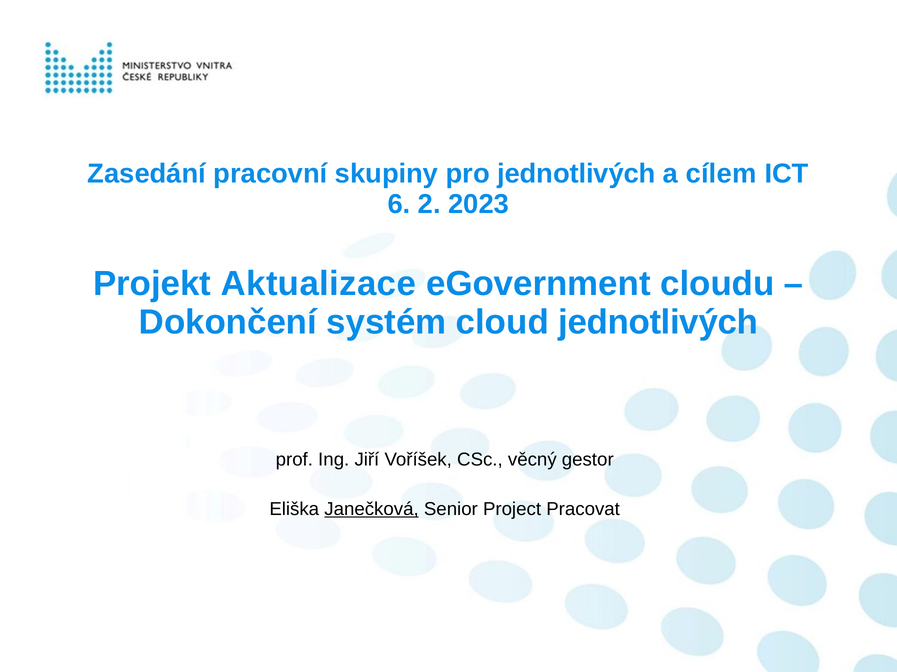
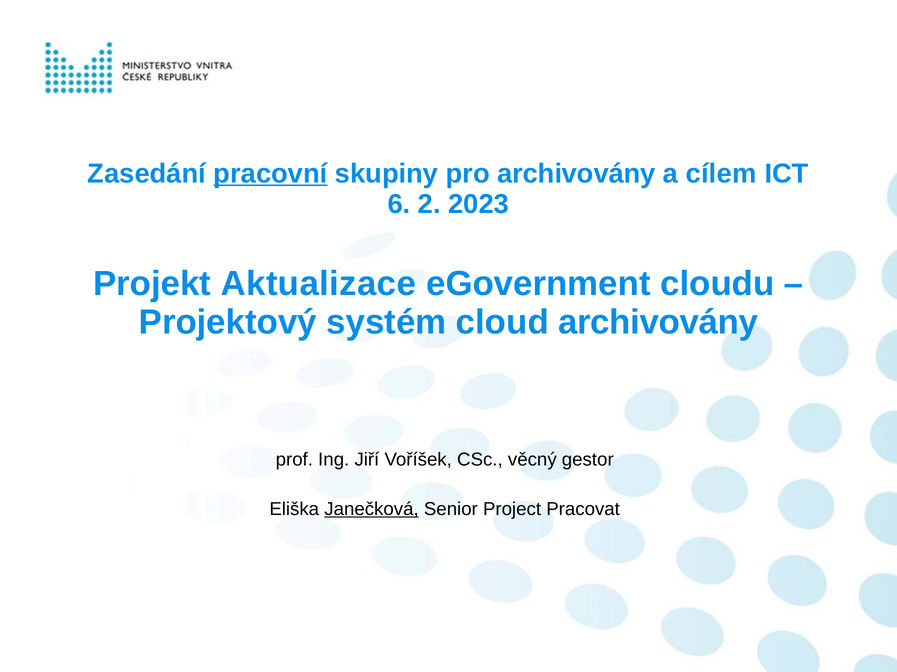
pracovní underline: none -> present (270, 174)
pro jednotlivých: jednotlivých -> archivovány (576, 174)
Dokončení: Dokončení -> Projektový (228, 323)
cloud jednotlivých: jednotlivých -> archivovány (658, 323)
